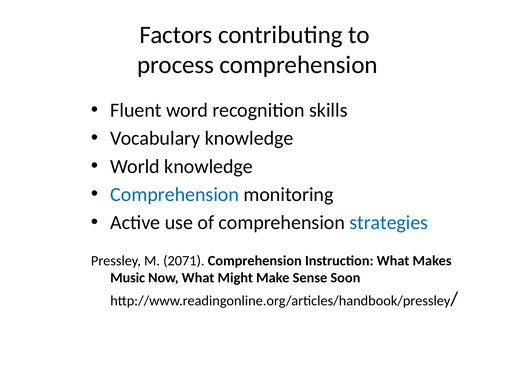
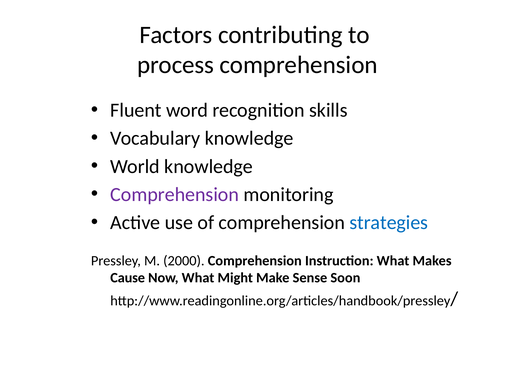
Comprehension colour: blue -> purple (175, 195)
2071: 2071 -> 2000 (184, 261)
Music: Music -> Cause (128, 278)
